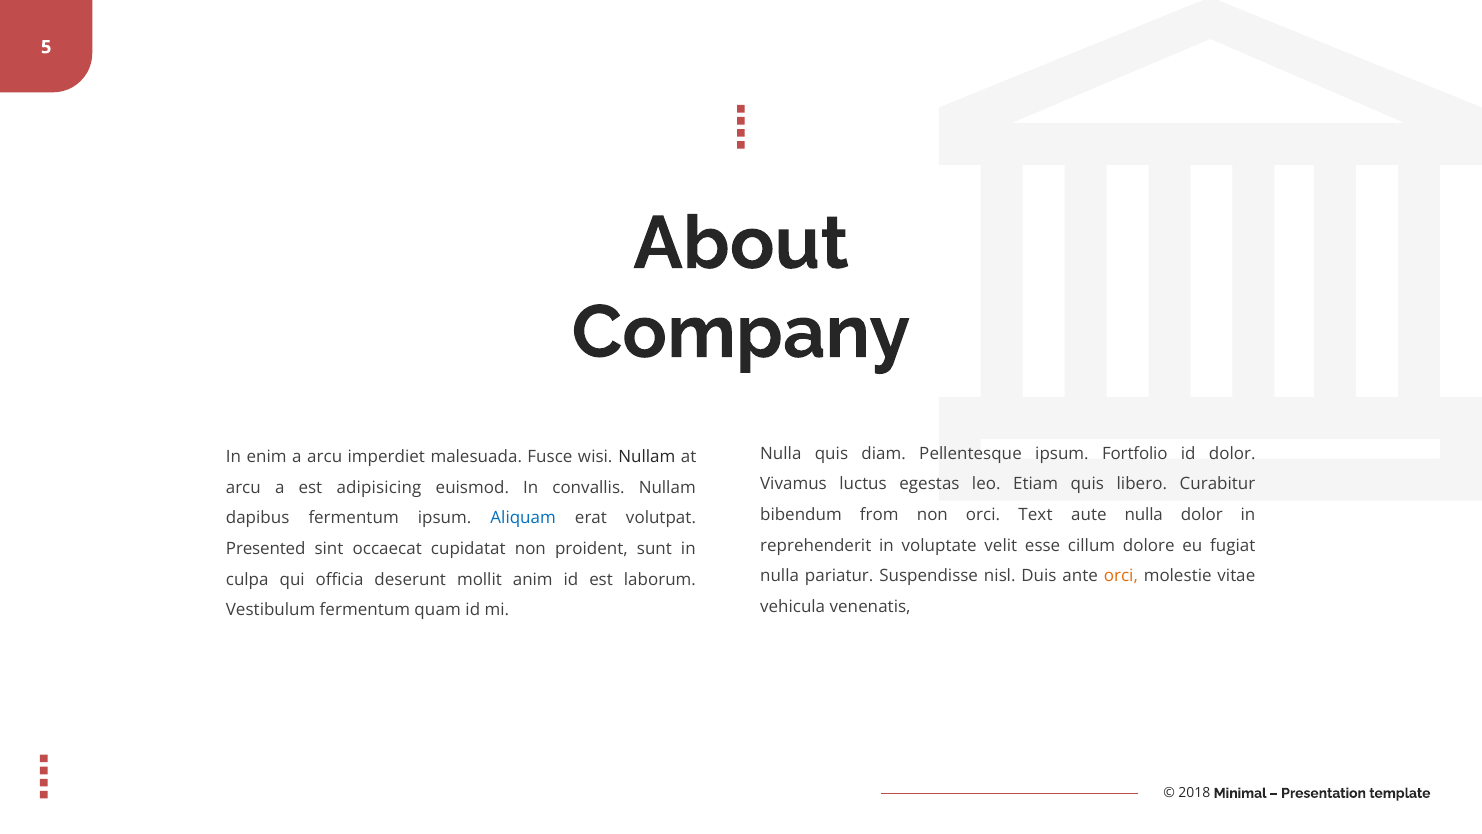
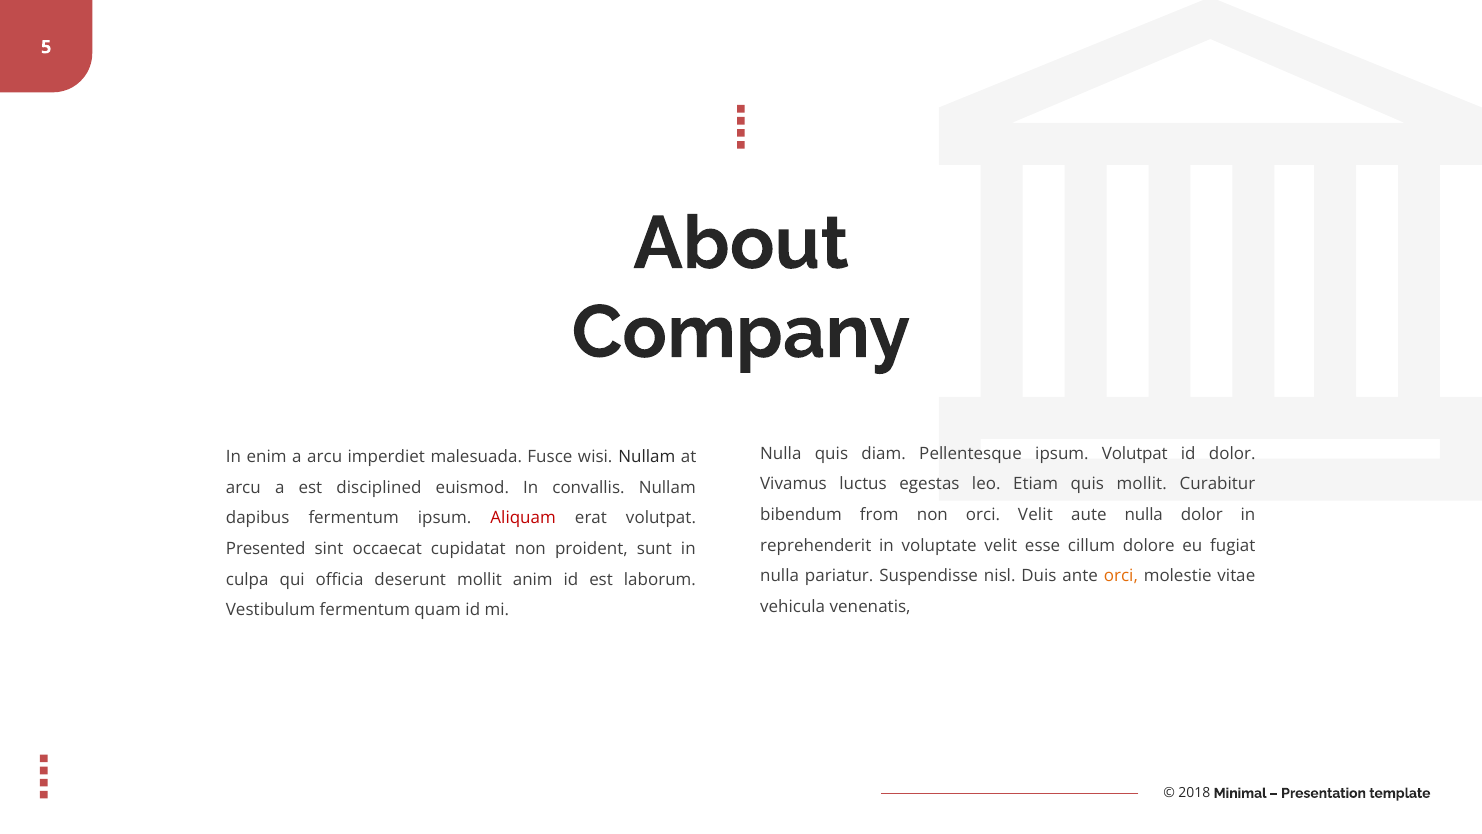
ipsum Fortfolio: Fortfolio -> Volutpat (1135, 453)
quis libero: libero -> mollit (1142, 484)
adipisicing: adipisicing -> disciplined (379, 488)
orci Text: Text -> Velit (1035, 515)
Aliquam colour: blue -> red (523, 518)
